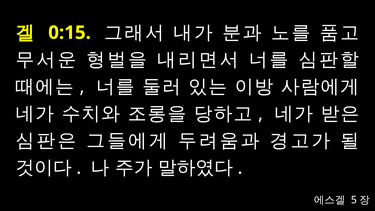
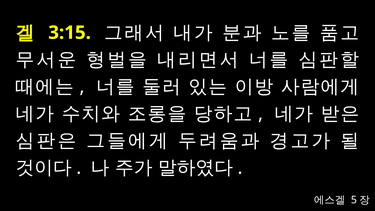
0:15: 0:15 -> 3:15 (70, 33)
